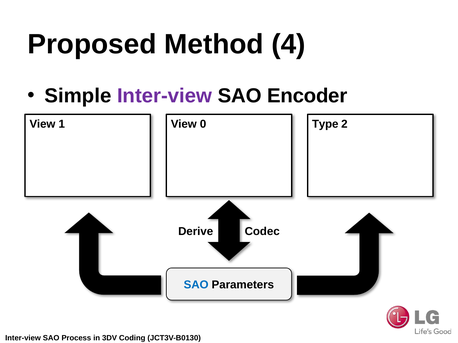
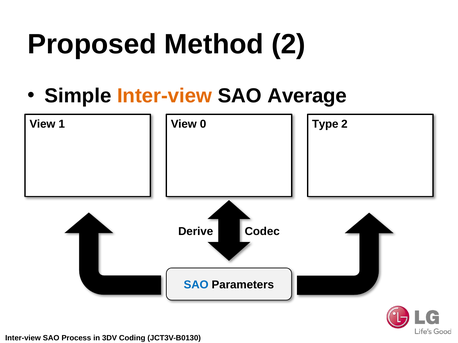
Method 4: 4 -> 2 (288, 44)
Inter-view colour: purple -> orange (165, 96)
Encoder: Encoder -> Average (307, 96)
